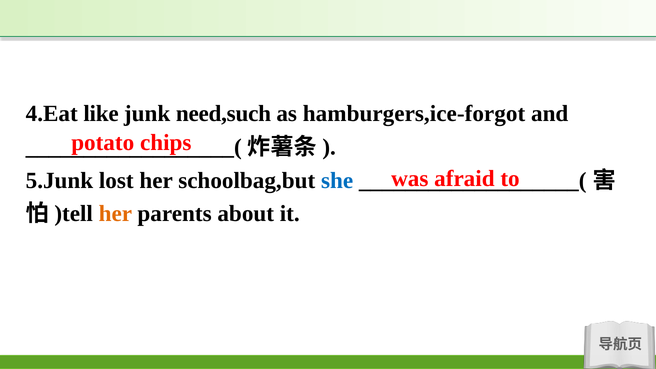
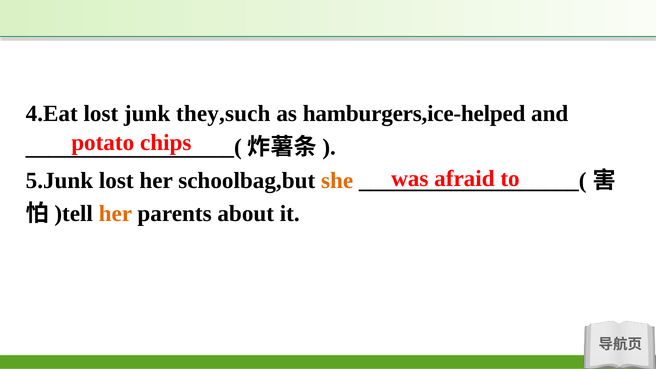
4.Eat like: like -> lost (101, 114)
need,such: need,such -> they,such (223, 114)
hamburgers,ice-forgot: hamburgers,ice-forgot -> hamburgers,ice-helped (414, 114)
she colour: blue -> orange (337, 180)
